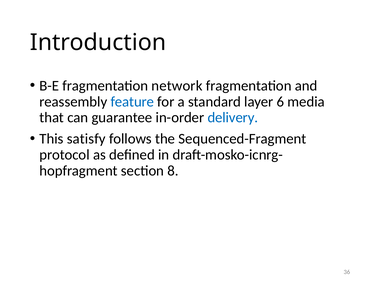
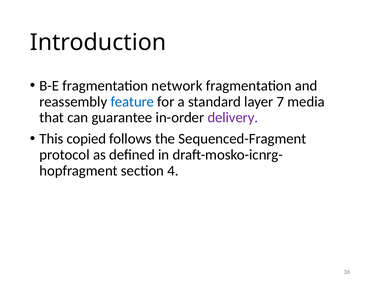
6: 6 -> 7 (280, 102)
delivery colour: blue -> purple (233, 118)
satisfy: satisfy -> copied (86, 139)
8: 8 -> 4 (173, 171)
